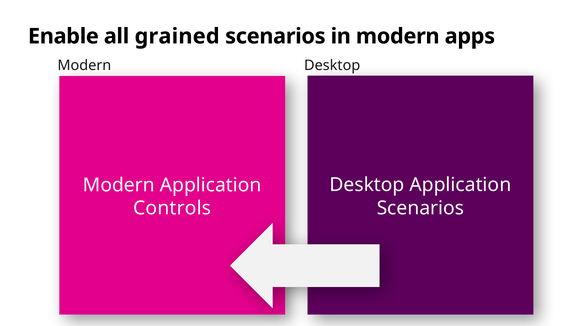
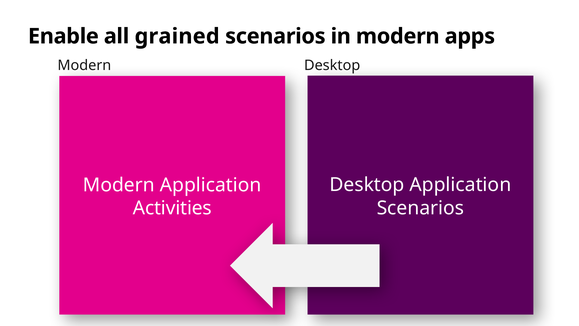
Controls: Controls -> Activities (172, 208)
